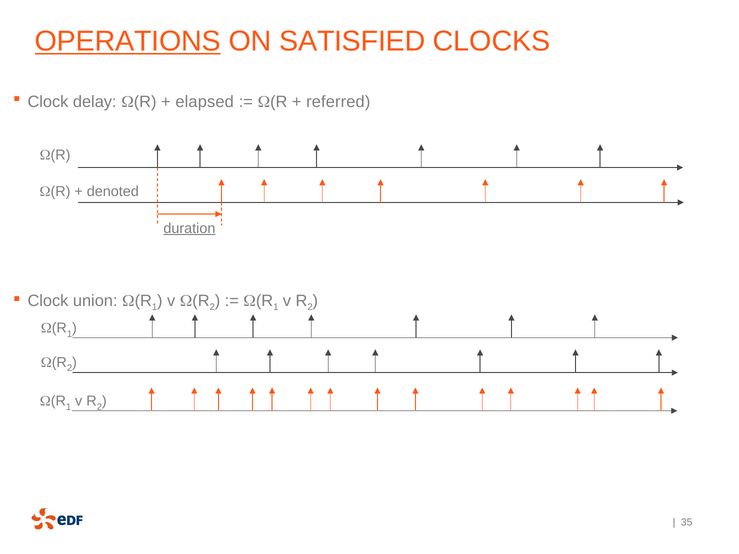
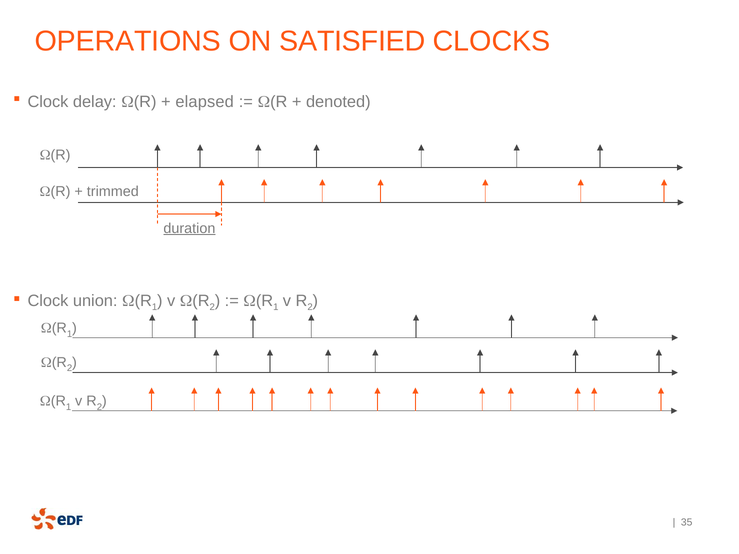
OPERATIONS underline: present -> none (128, 41)
referred: referred -> denoted (338, 102)
denoted: denoted -> trimmed (113, 191)
